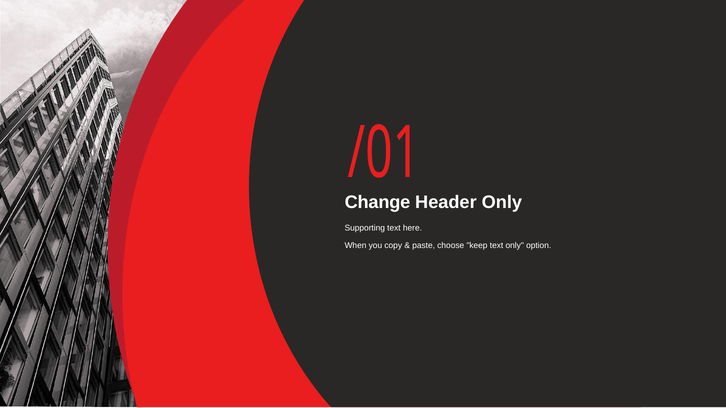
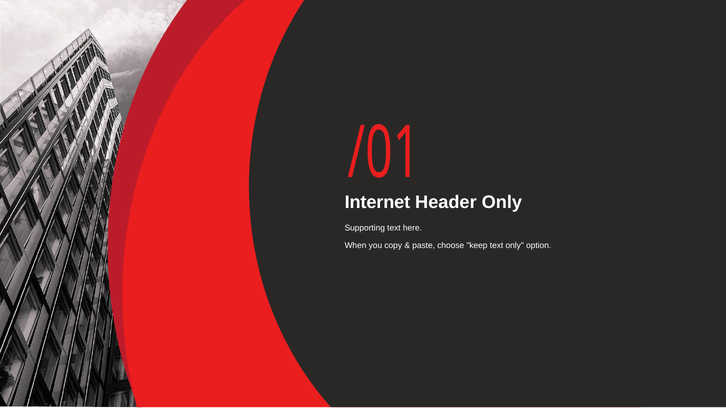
Change: Change -> Internet (377, 203)
